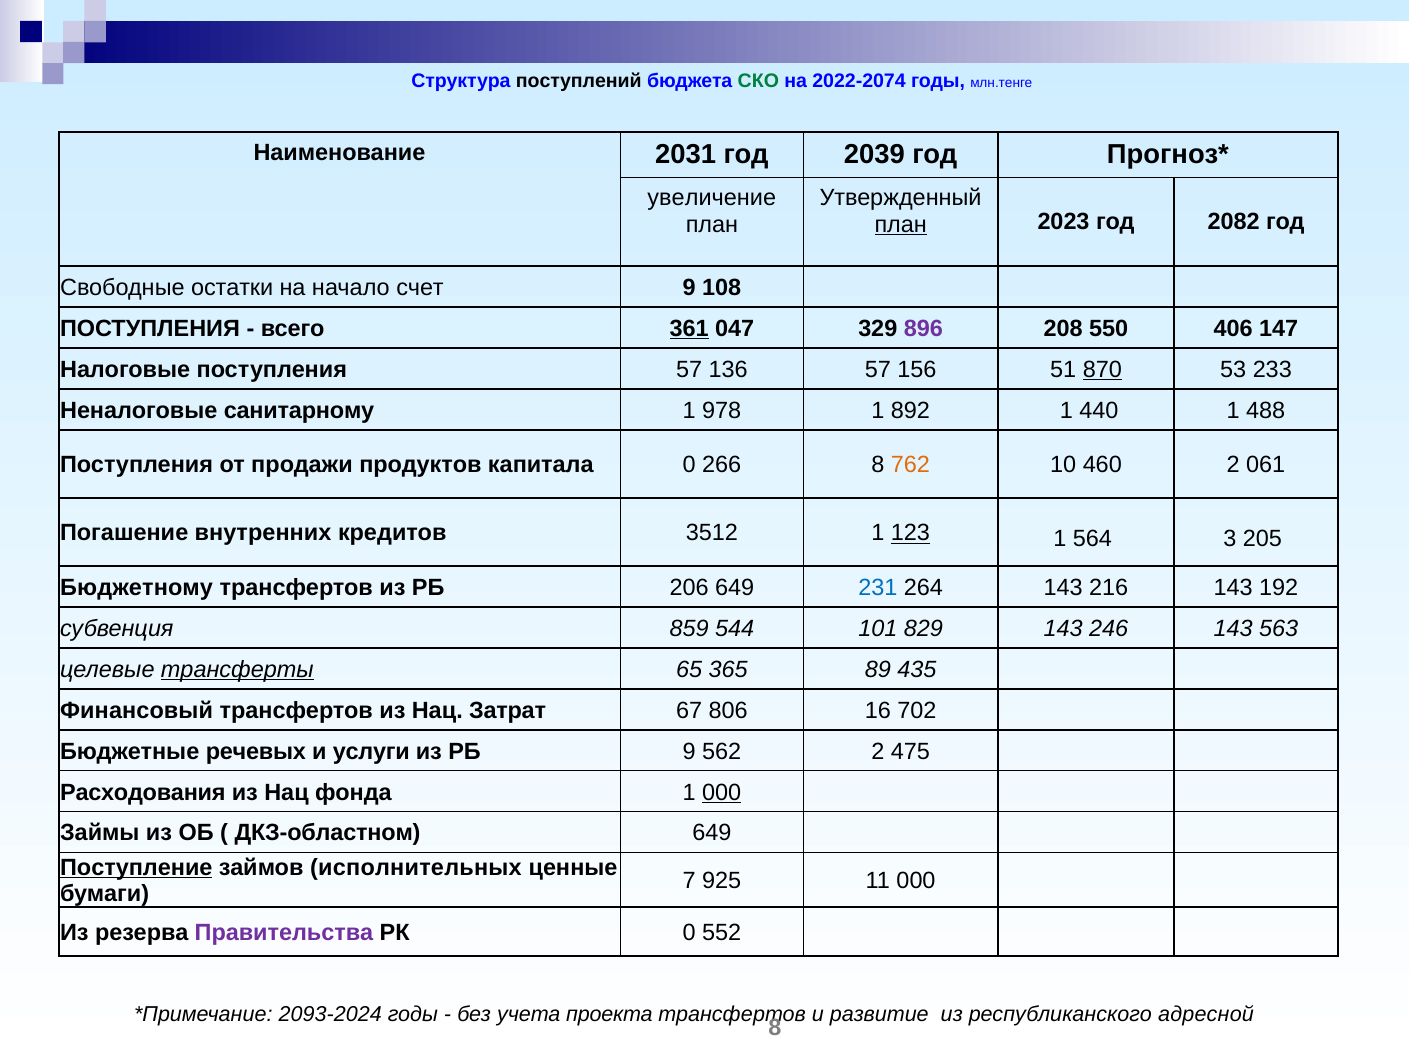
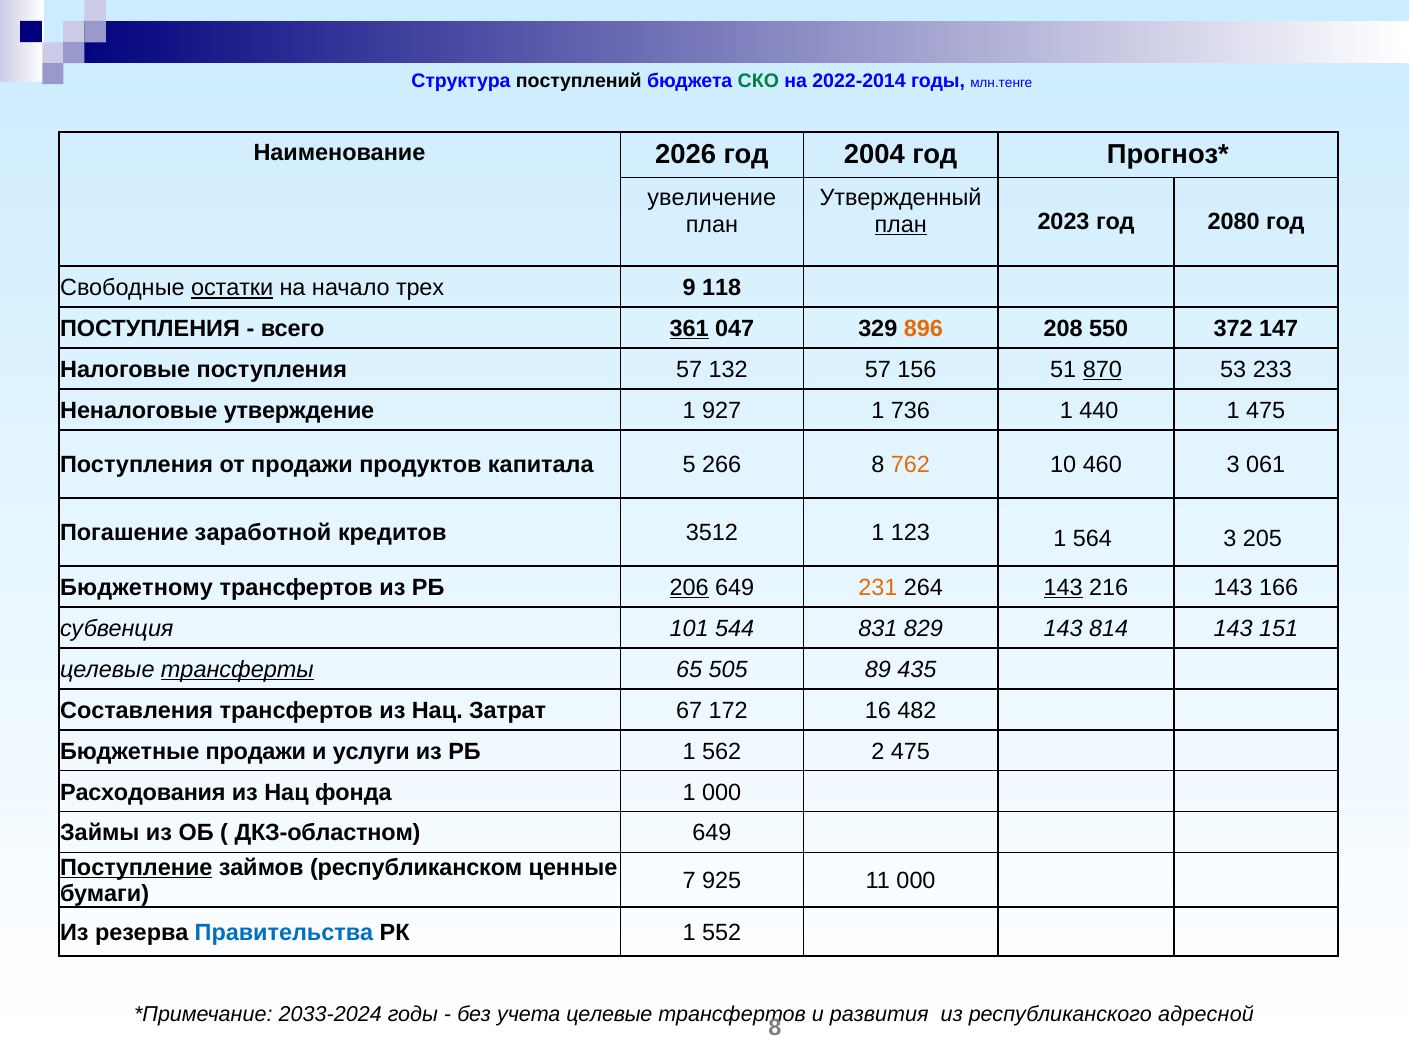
2022-2074: 2022-2074 -> 2022-2014 (859, 81)
2031: 2031 -> 2026 (686, 155)
2039: 2039 -> 2004 (874, 155)
2082: 2082 -> 2080 (1234, 222)
остатки underline: none -> present (232, 288)
счет: счет -> трех (420, 288)
108: 108 -> 118 (722, 288)
896 colour: purple -> orange (923, 329)
406: 406 -> 372 (1233, 329)
136: 136 -> 132 (728, 369)
санитарному: санитарному -> утверждение (299, 410)
978: 978 -> 927 (722, 410)
892: 892 -> 736 (910, 410)
1 488: 488 -> 475 (1266, 410)
капитала 0: 0 -> 5 (689, 465)
460 2: 2 -> 3 (1233, 465)
внутренних: внутренних -> заработной (263, 533)
123 underline: present -> none (910, 533)
206 underline: none -> present (689, 587)
231 colour: blue -> orange (878, 587)
143 underline: none -> present (1063, 587)
192: 192 -> 166 (1279, 587)
859: 859 -> 101 (689, 628)
101: 101 -> 831 (878, 628)
246: 246 -> 814 (1109, 628)
563: 563 -> 151 (1279, 628)
365: 365 -> 505 (728, 669)
Финансовый: Финансовый -> Составления (137, 710)
806: 806 -> 172 (728, 710)
702: 702 -> 482 (917, 710)
Бюджетные речевых: речевых -> продажи (256, 751)
РБ 9: 9 -> 1 (689, 751)
000 underline: present -> none (722, 792)
исполнительных: исполнительных -> республиканском (416, 867)
Правительства colour: purple -> blue (284, 932)
РК 0: 0 -> 1 (689, 932)
2093-2024: 2093-2024 -> 2033-2024 (330, 1014)
учета проекта: проекта -> целевые (609, 1014)
развитие: развитие -> развития (879, 1014)
